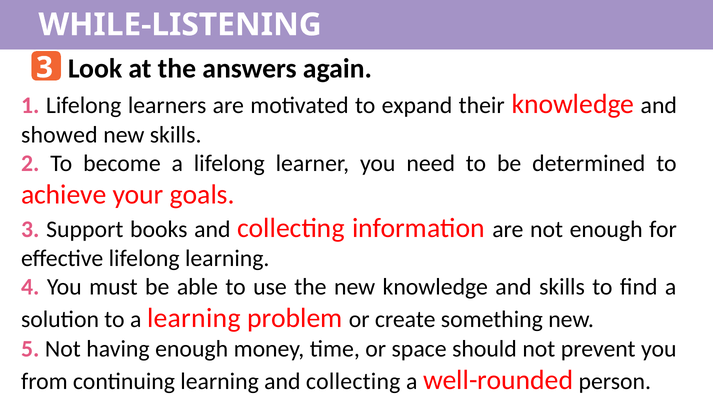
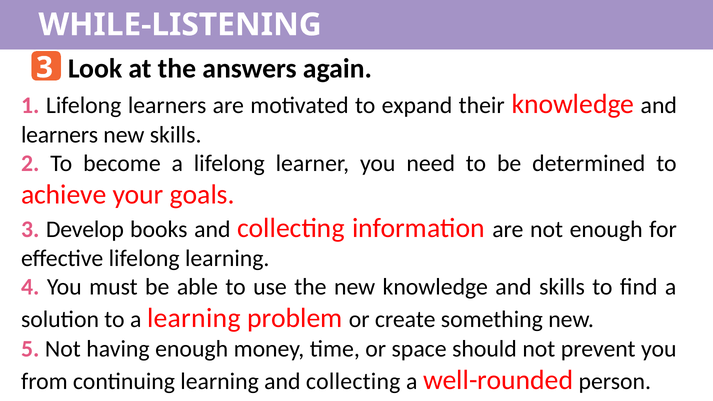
showed: showed -> learners (60, 135)
Support: Support -> Develop (85, 229)
